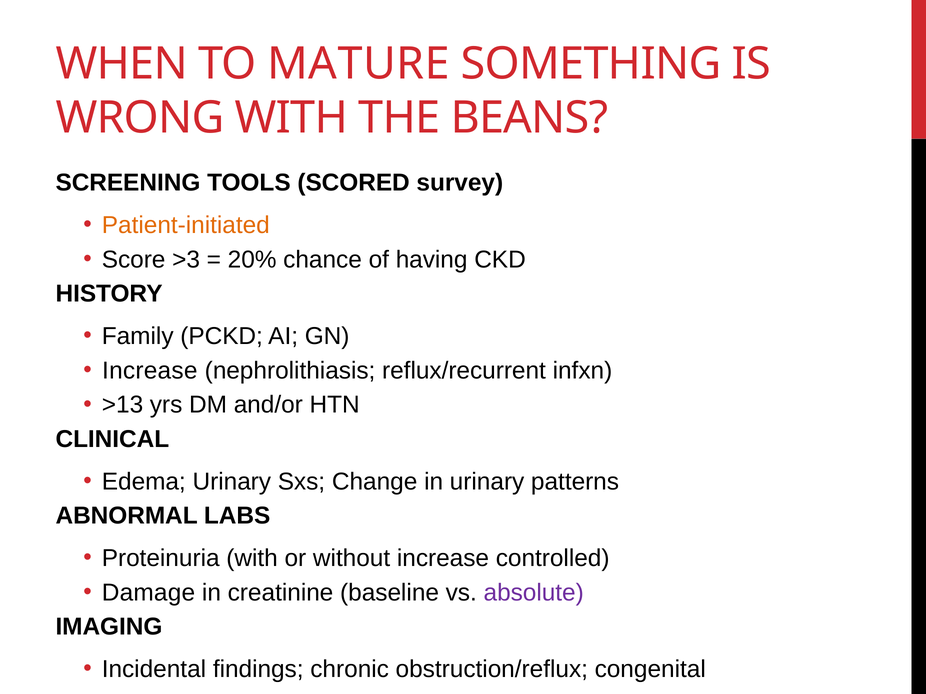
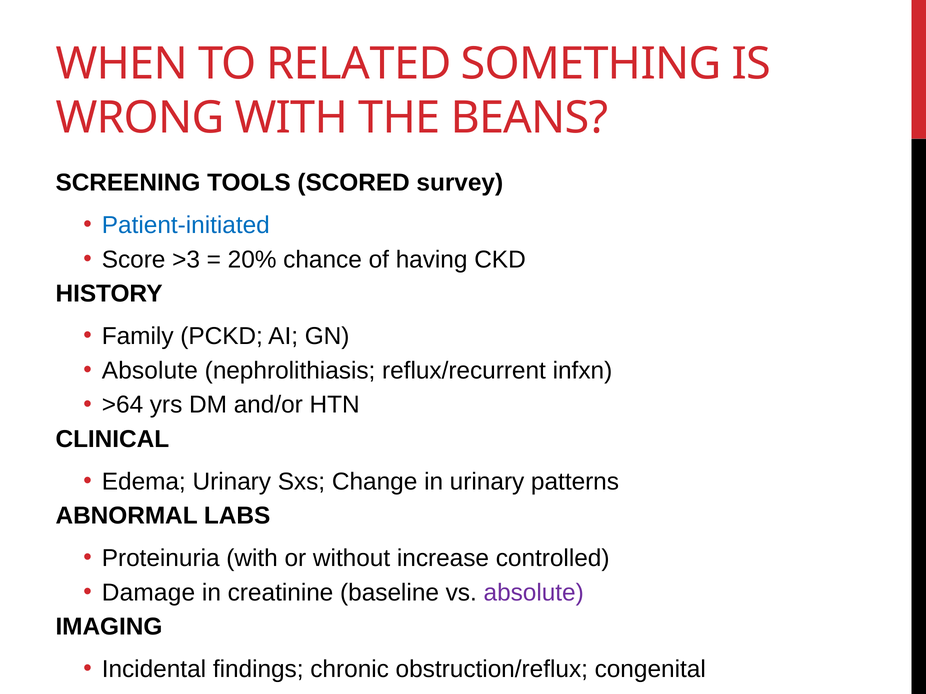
MATURE: MATURE -> RELATED (359, 64)
Patient-initiated colour: orange -> blue (186, 225)
Increase: Increase -> Absolute (150, 371)
>13: >13 -> >64 (123, 405)
